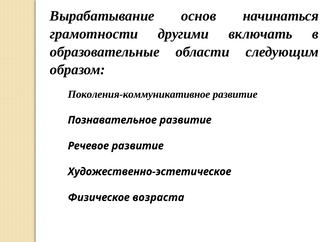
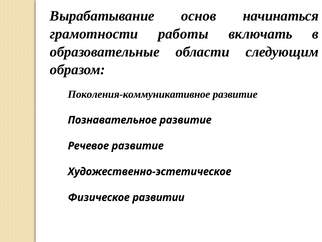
другими: другими -> работы (183, 34)
возраста: возраста -> развитии (158, 197)
